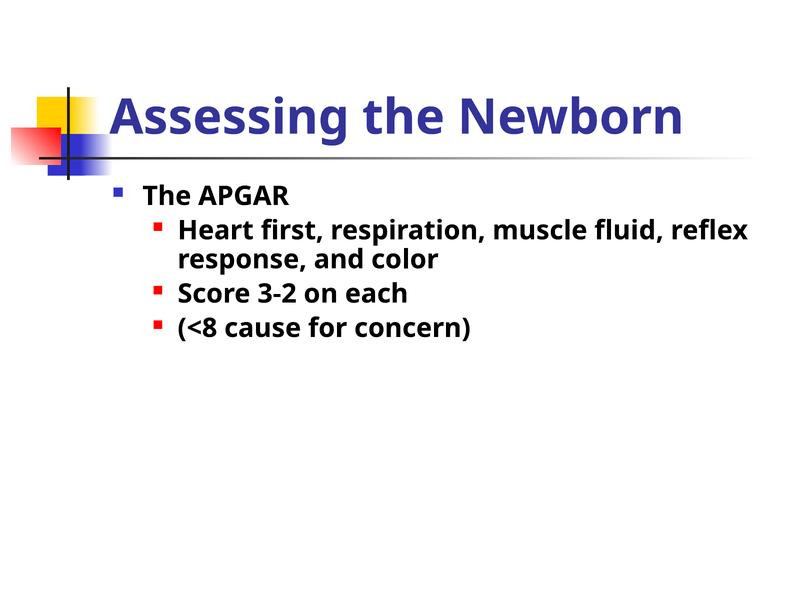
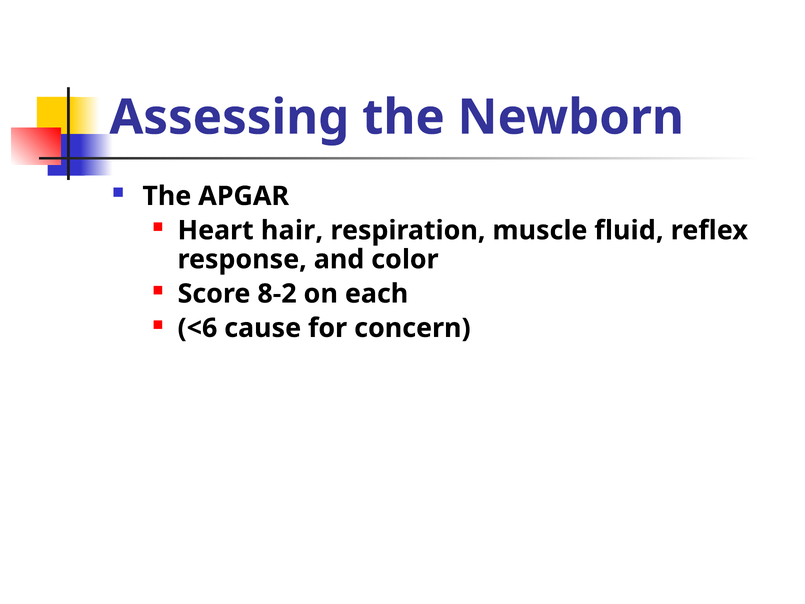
first: first -> hair (292, 230)
3-2: 3-2 -> 8-2 (277, 294)
<8: <8 -> <6 (197, 328)
